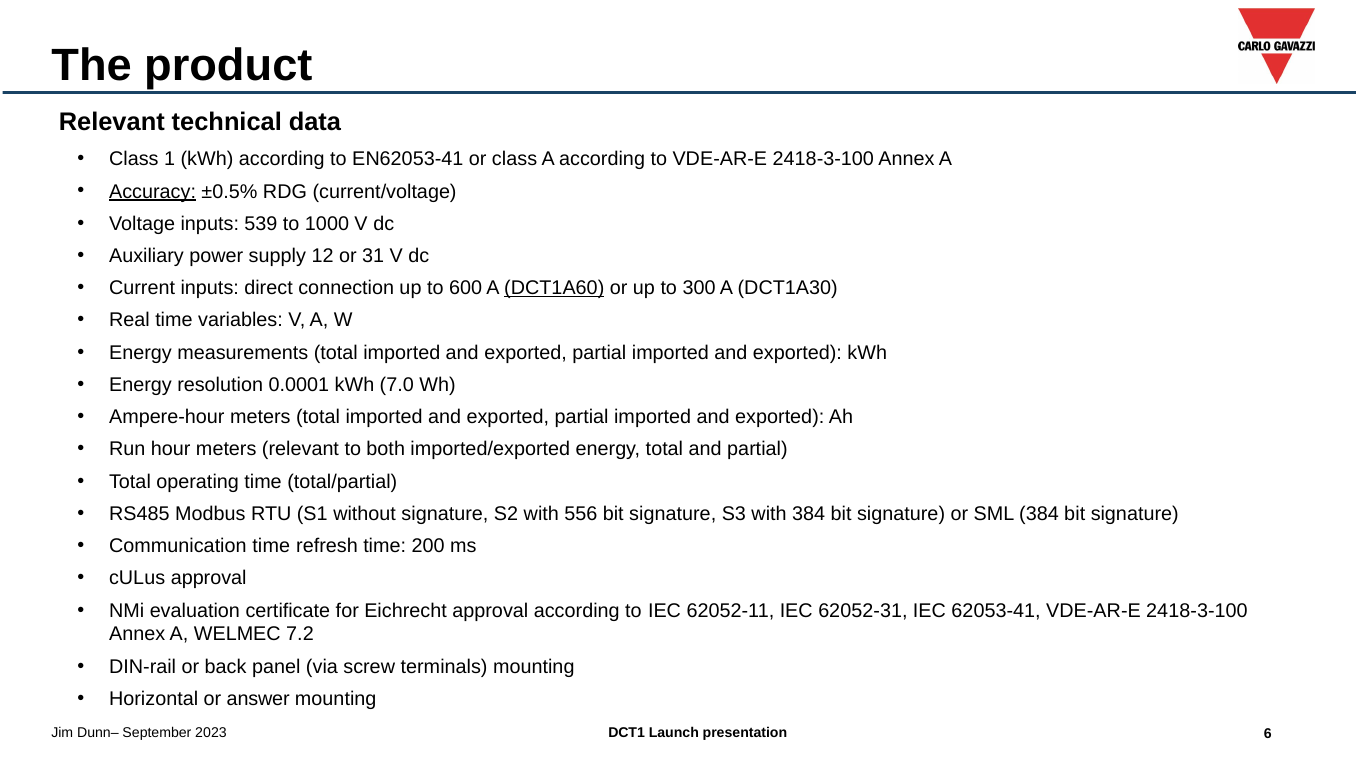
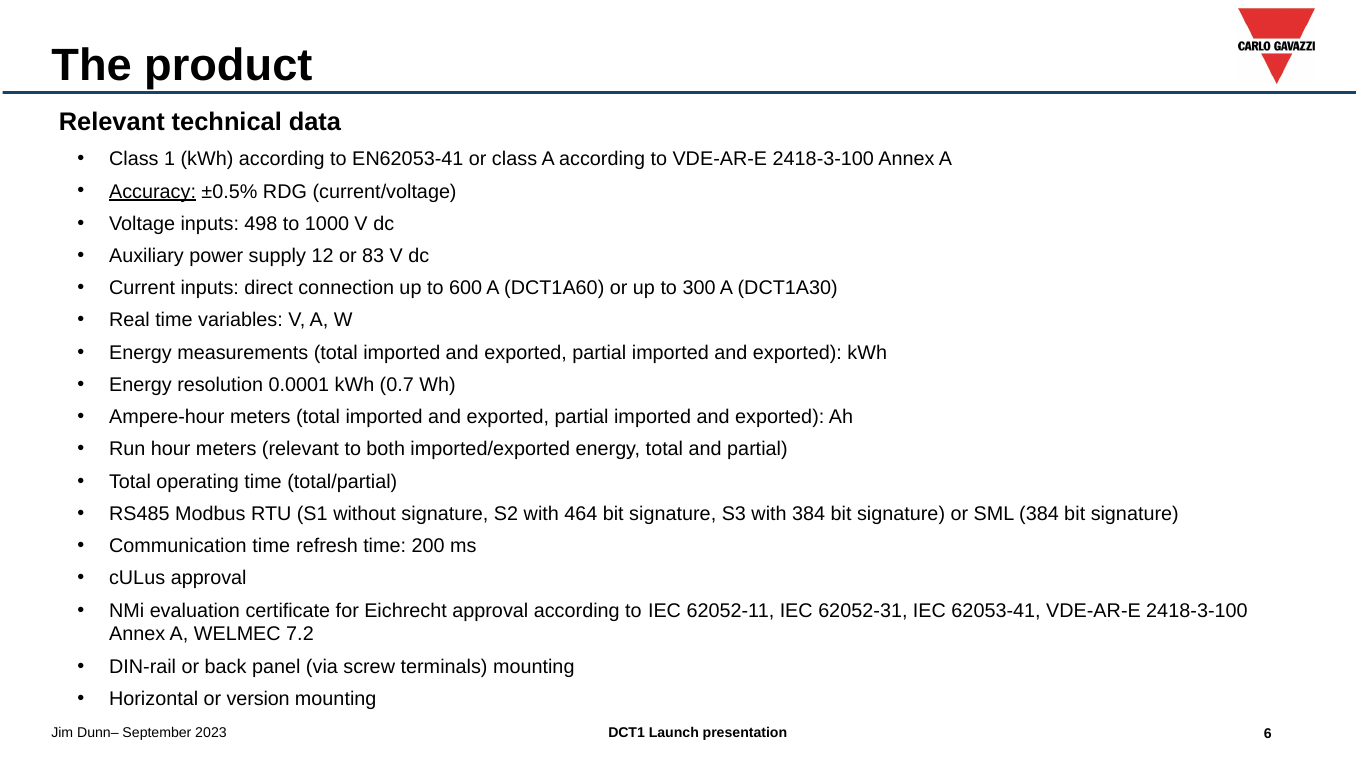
539: 539 -> 498 (261, 224)
31: 31 -> 83 (373, 256)
DCT1A60 underline: present -> none (554, 288)
7.0: 7.0 -> 0.7 (397, 385)
556: 556 -> 464 (581, 514)
answer: answer -> version (258, 699)
